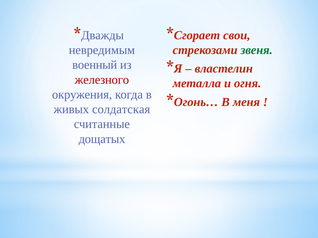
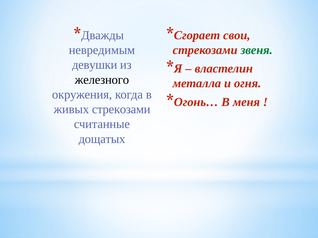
военный: военный -> девушки (95, 65)
железного colour: red -> black (102, 80)
живых солдатская: солдатская -> стрекозами (121, 110)
